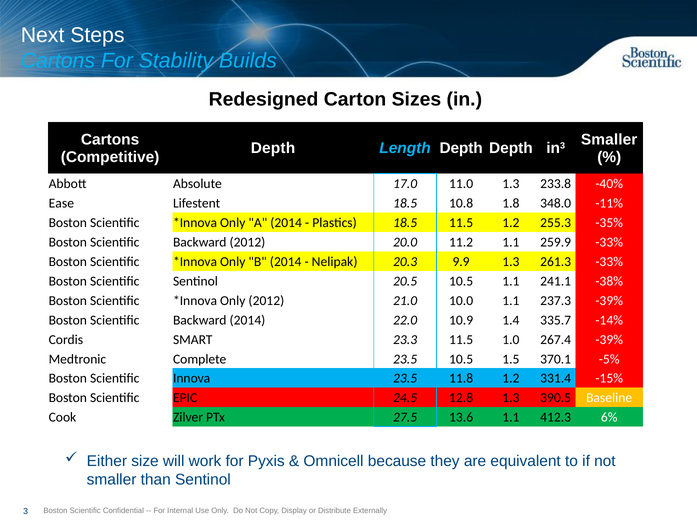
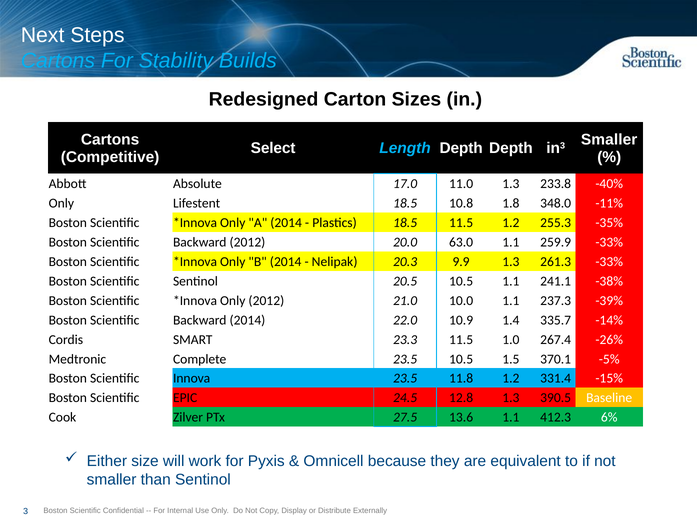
Depth: Depth -> Select (273, 148)
Ease: Ease -> Only (61, 203)
11.2: 11.2 -> 63.0 (461, 242)
267.4 -39%: -39% -> -26% (609, 339)
